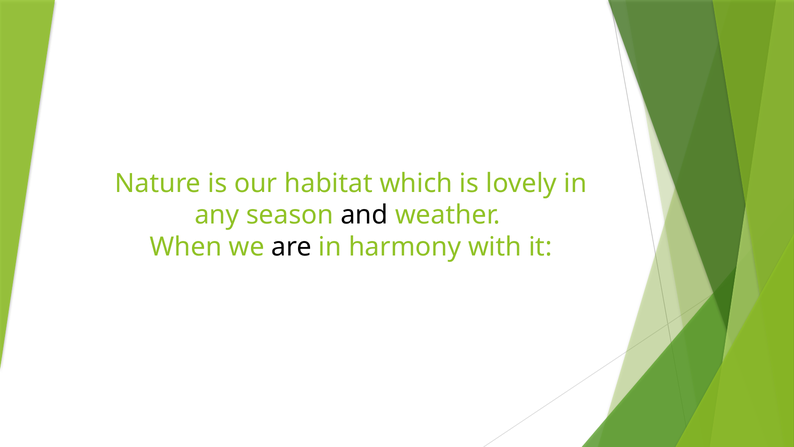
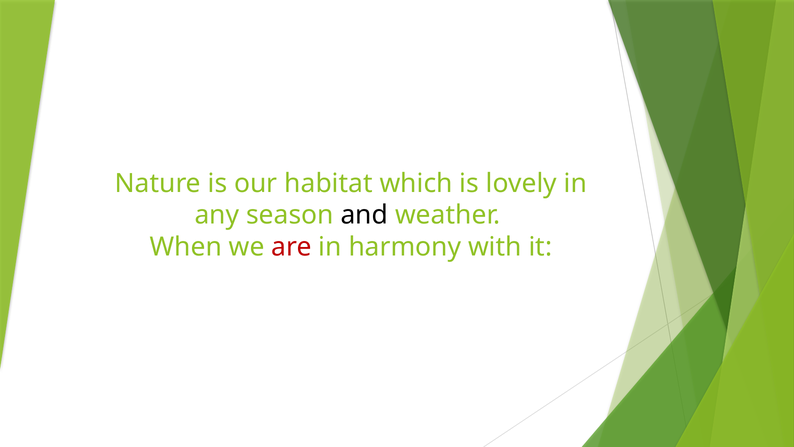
are colour: black -> red (292, 247)
